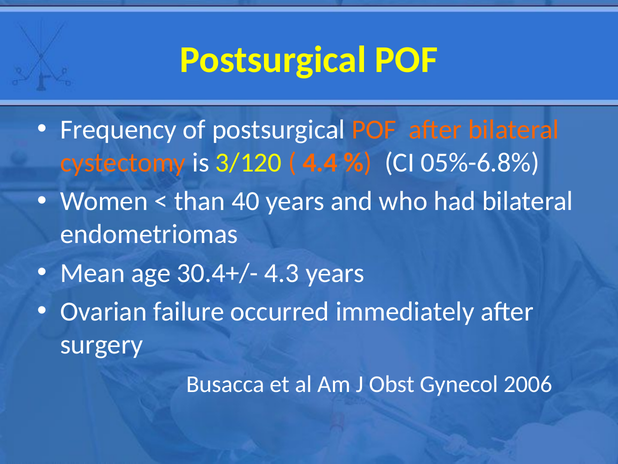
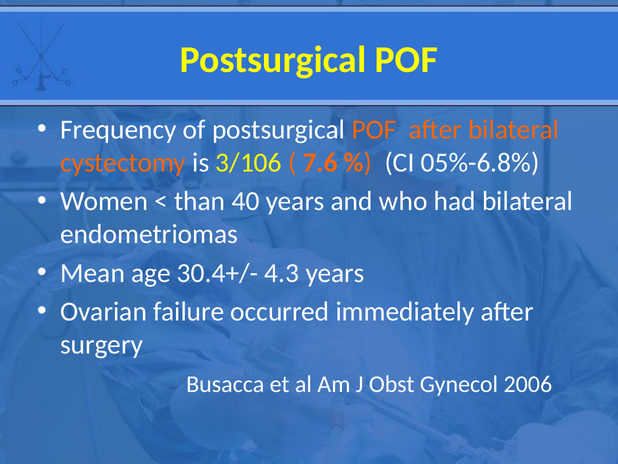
3/120: 3/120 -> 3/106 (249, 163)
4.4: 4.4 -> 7.6 (320, 163)
